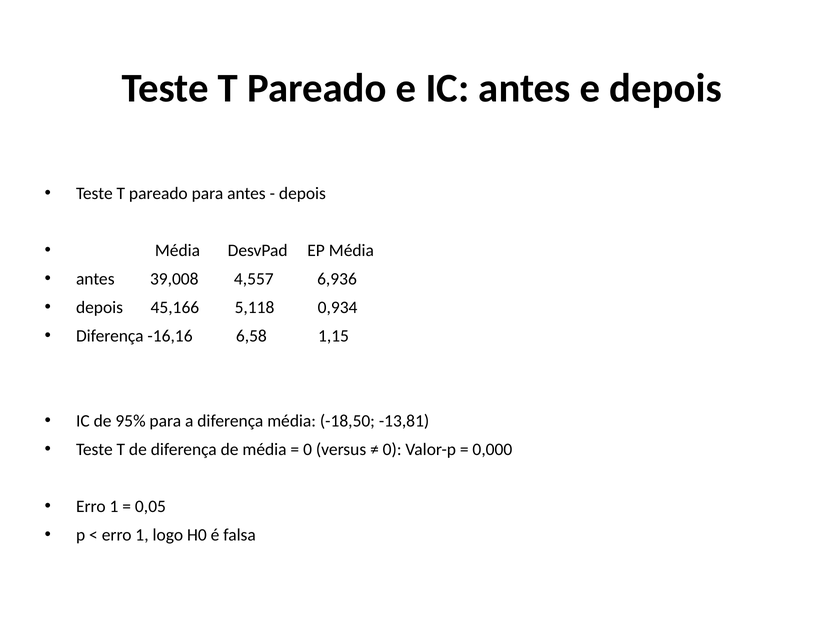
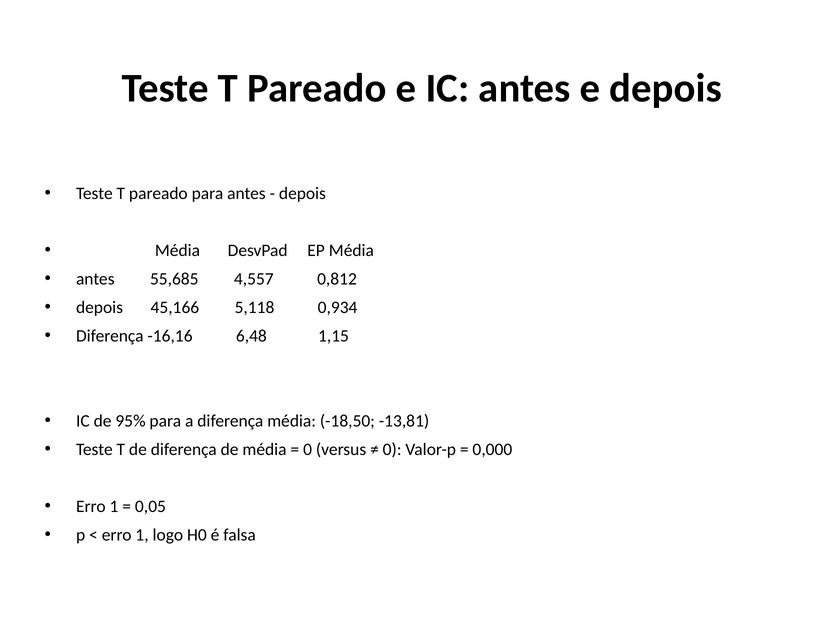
39,008: 39,008 -> 55,685 (174, 279)
6,936: 6,936 -> 0,812 (337, 279)
6,58: 6,58 -> 6,48 (251, 336)
